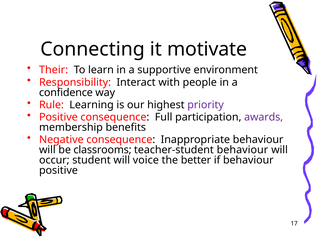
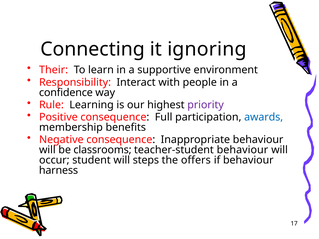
motivate: motivate -> ignoring (207, 49)
awards colour: purple -> blue (264, 117)
voice: voice -> steps (146, 160)
better: better -> offers (196, 160)
positive: positive -> harness (59, 170)
